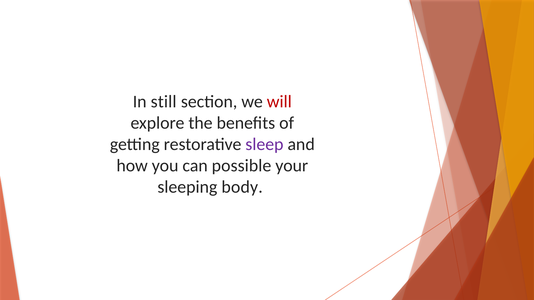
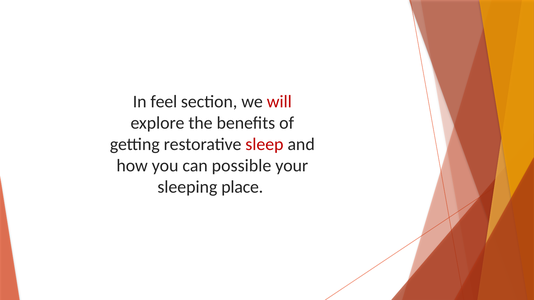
still: still -> feel (164, 102)
sleep colour: purple -> red (264, 144)
body: body -> place (242, 187)
